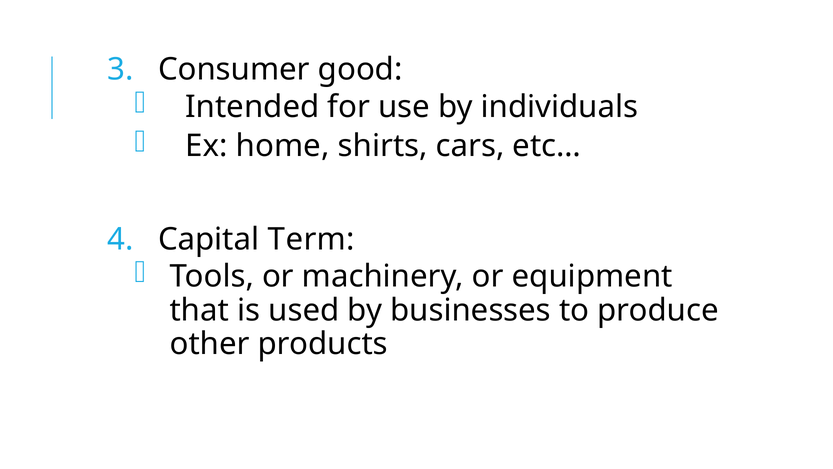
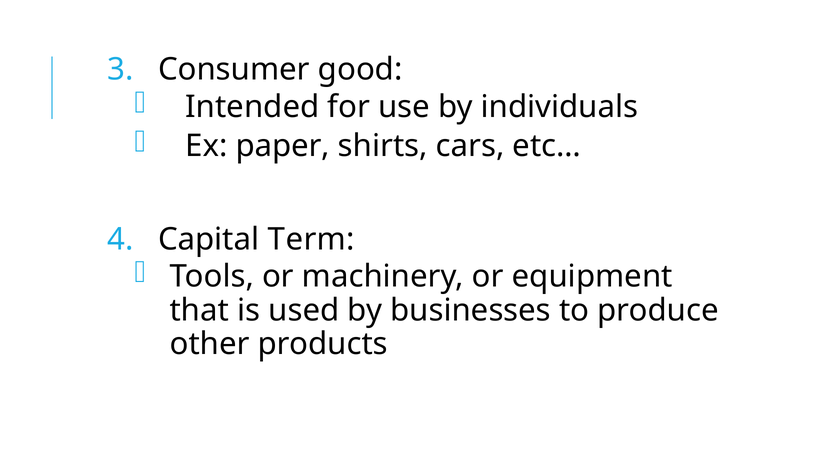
home: home -> paper (283, 146)
